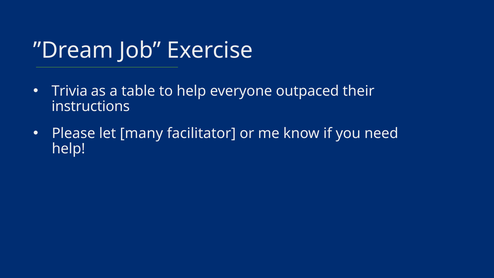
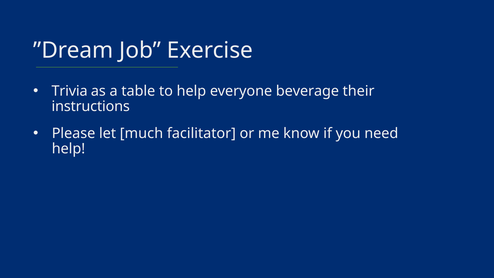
outpaced: outpaced -> beverage (307, 91)
many: many -> much (141, 133)
